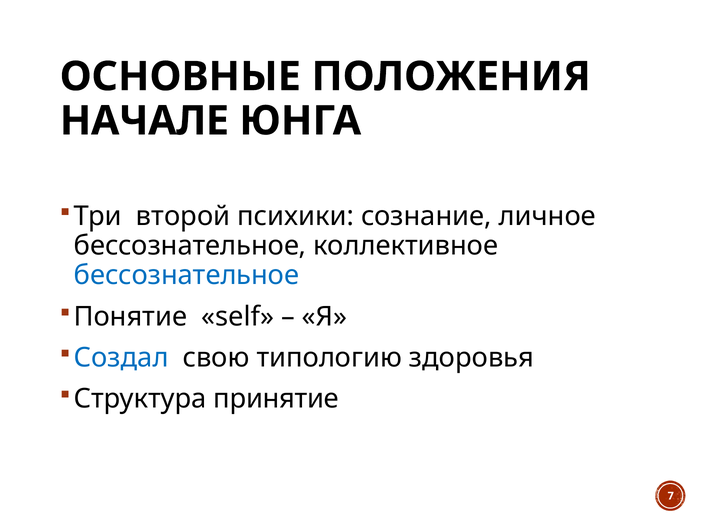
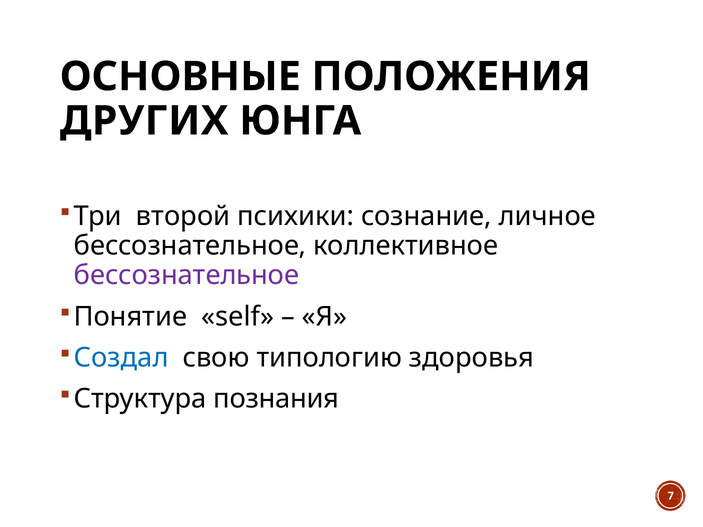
НАЧАЛЕ: НАЧАЛЕ -> ДРУГИХ (144, 121)
бессознательное colour: blue -> purple (186, 275)
принятие: принятие -> познания (276, 399)
